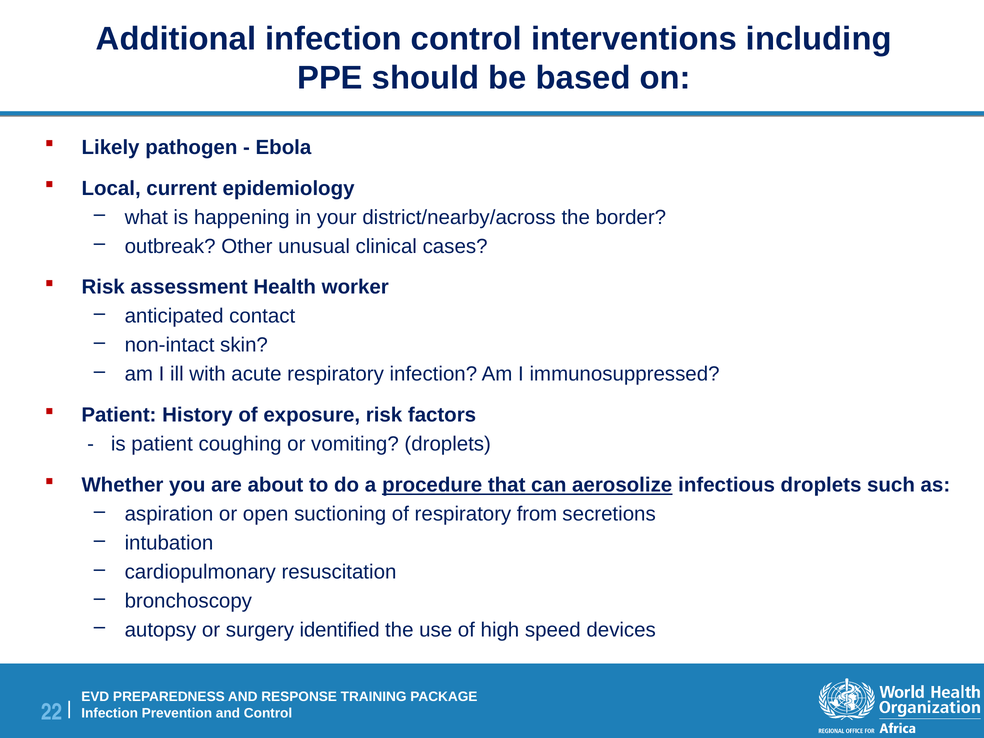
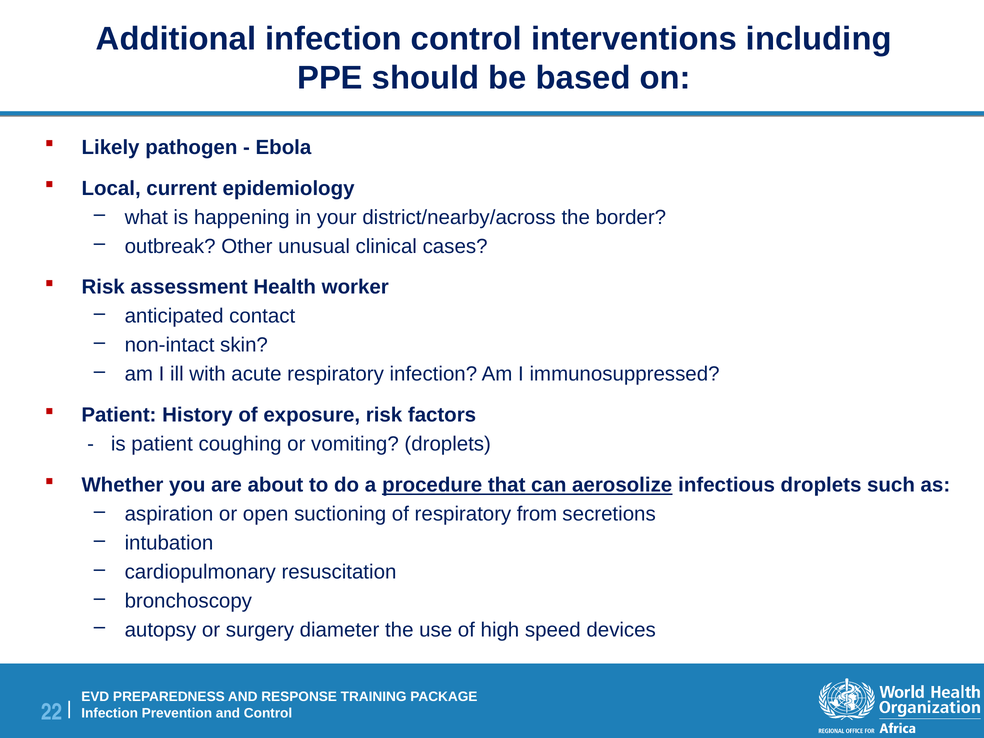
identified: identified -> diameter (339, 630)
